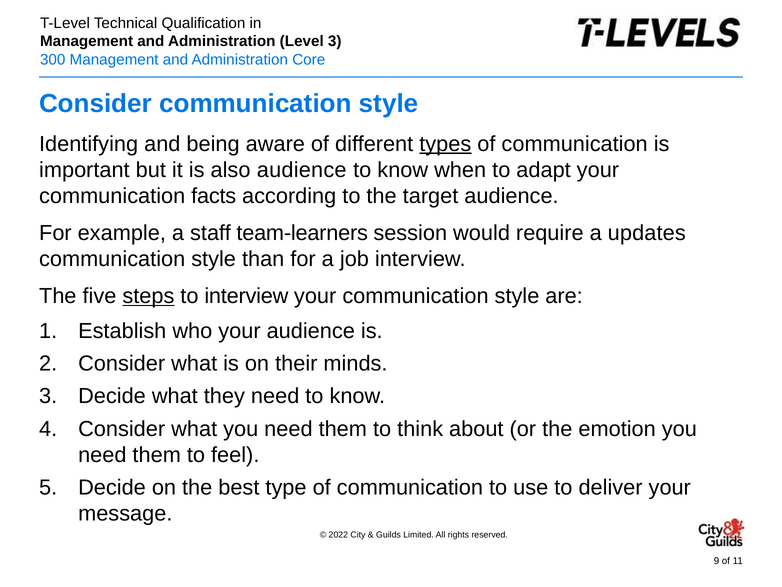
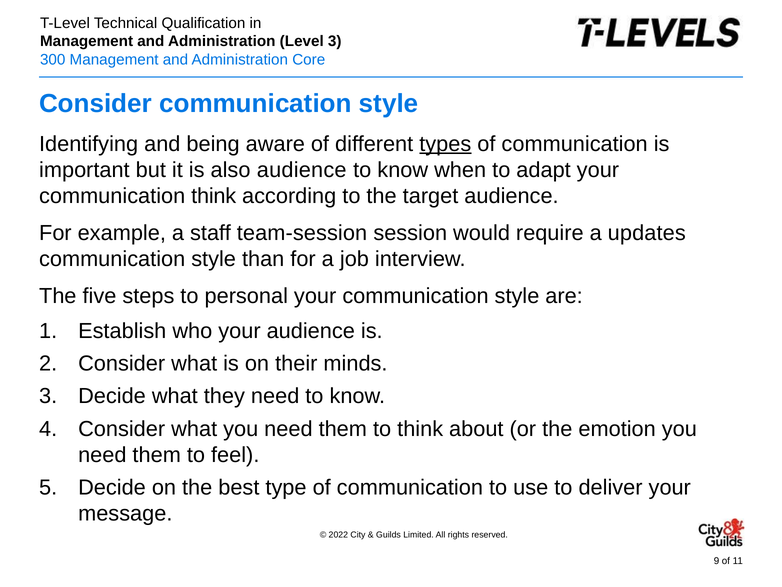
communication facts: facts -> think (214, 196)
team-learners: team-learners -> team-session (302, 233)
steps underline: present -> none (148, 296)
to interview: interview -> personal (246, 296)
